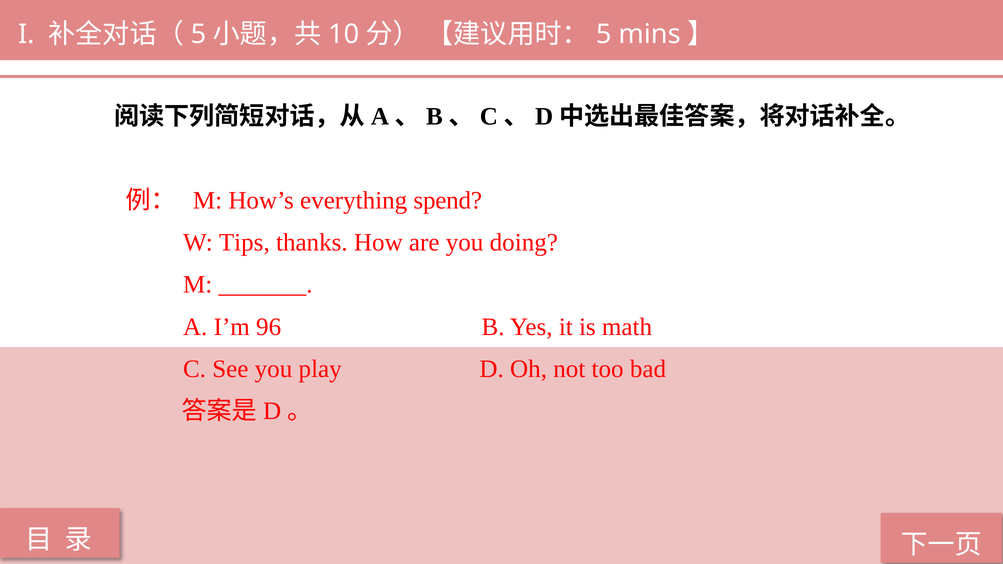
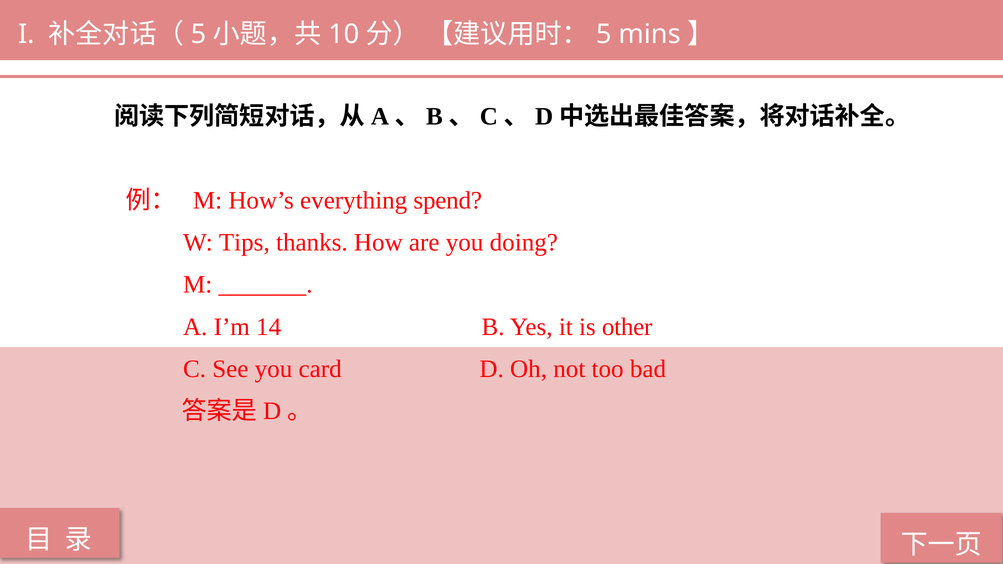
96: 96 -> 14 (269, 327)
math: math -> other (627, 327)
play: play -> card (320, 369)
